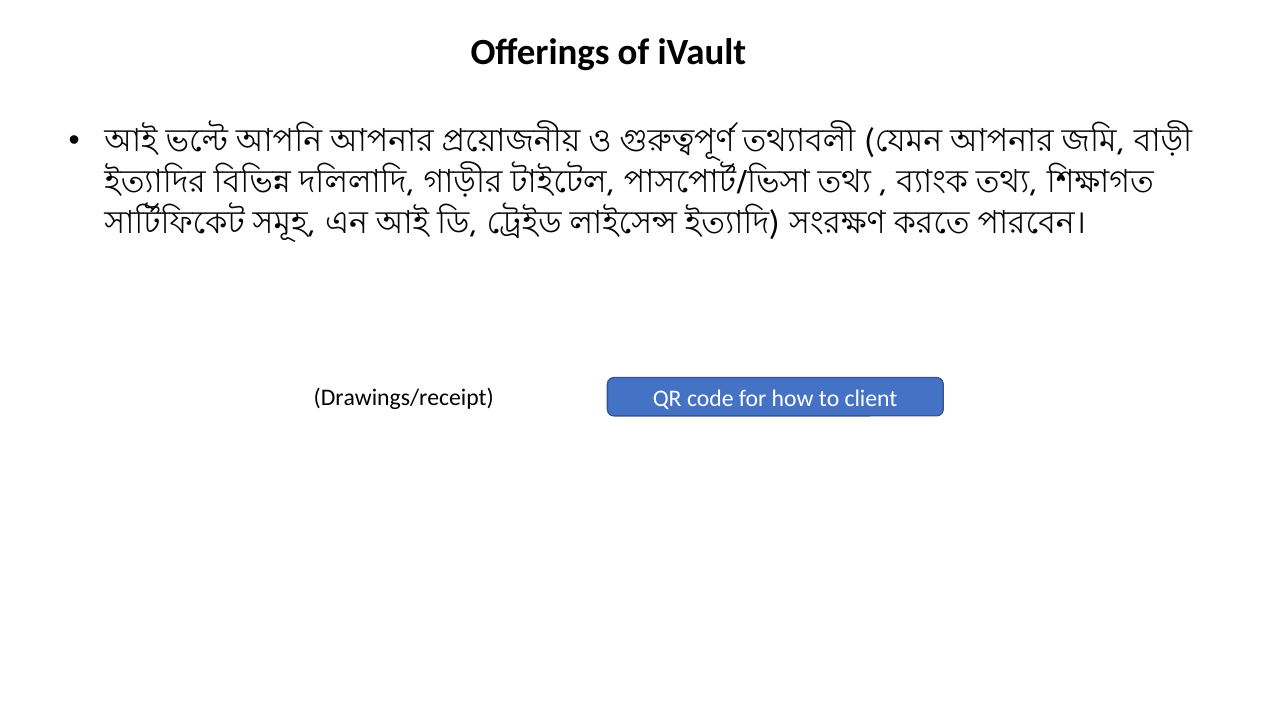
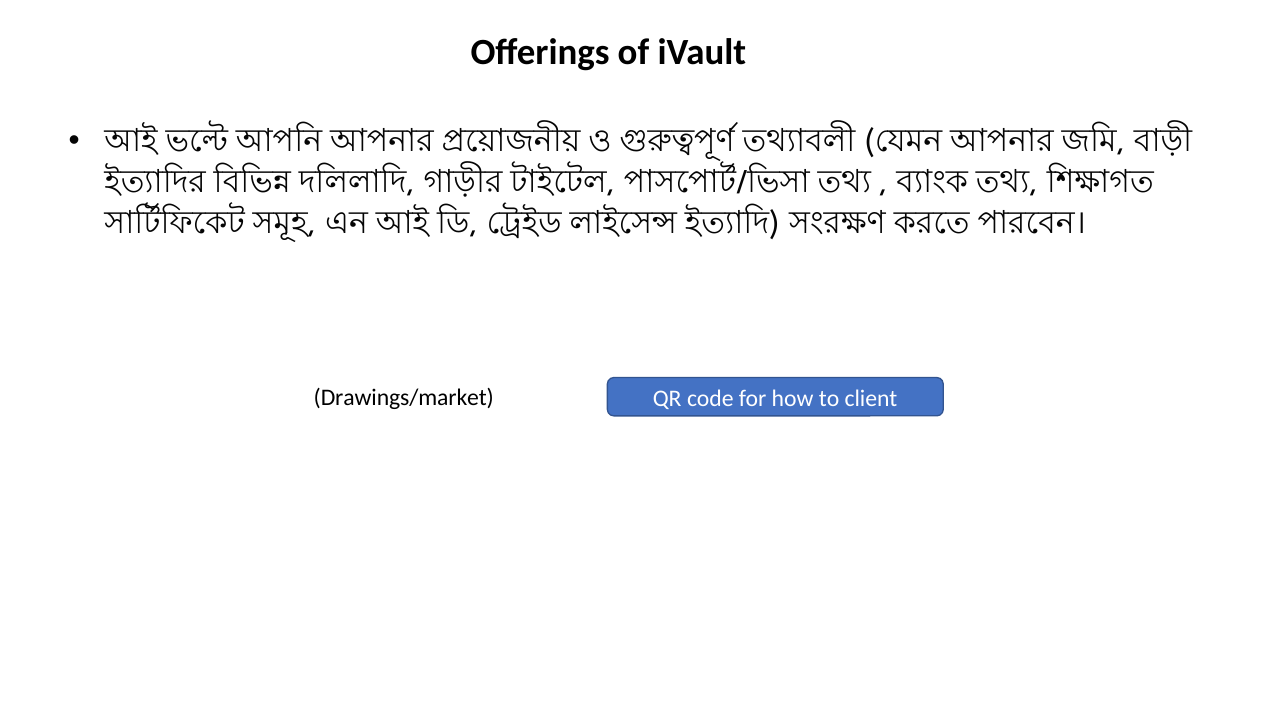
Drawings/receipt: Drawings/receipt -> Drawings/market (404, 398)
